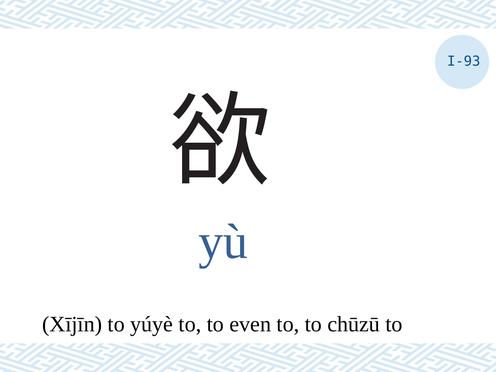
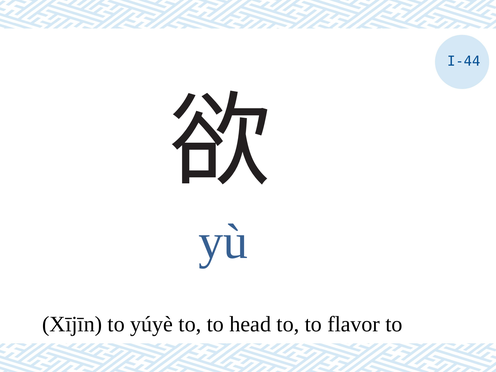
I-93: I-93 -> I-44 (464, 61)
even: even -> head (250, 324)
chūzū: chūzū -> flavor (354, 324)
